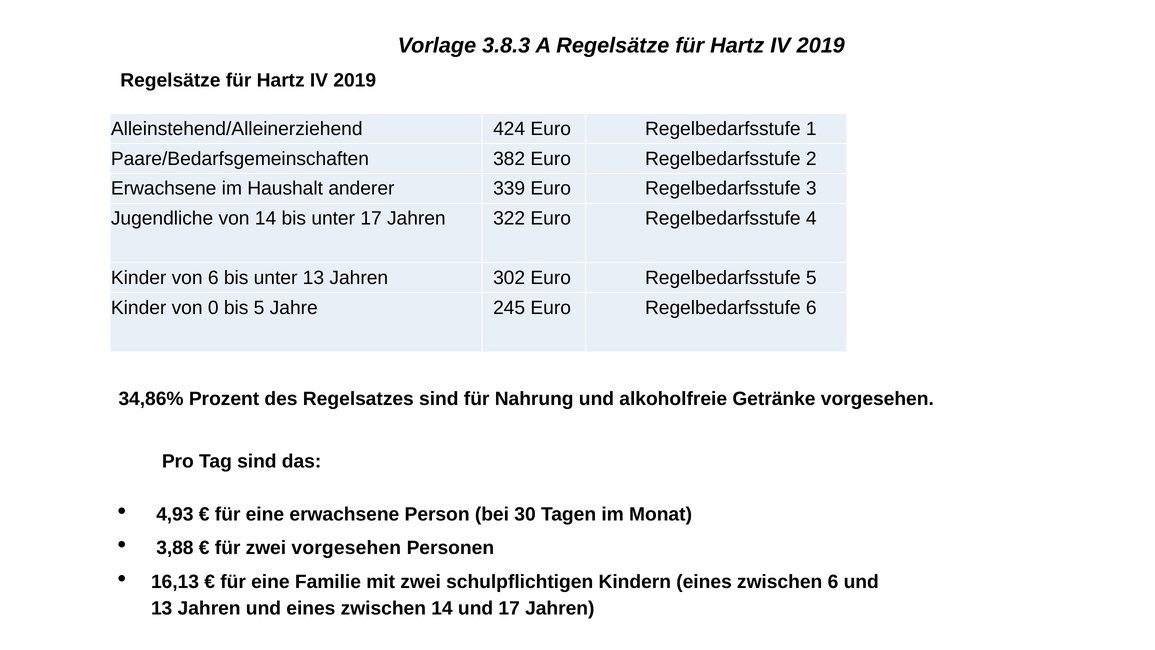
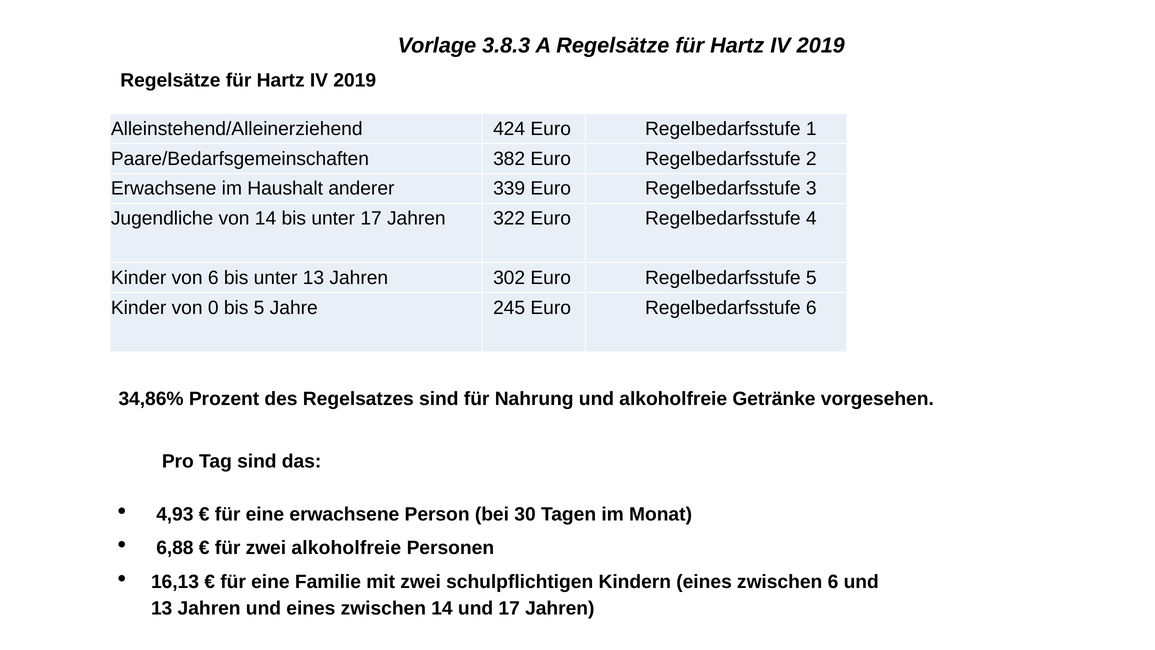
3,88: 3,88 -> 6,88 (175, 548)
zwei vorgesehen: vorgesehen -> alkoholfreie (346, 548)
